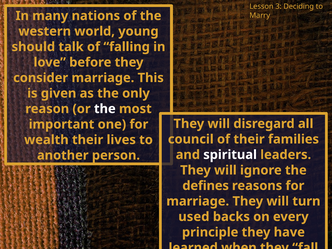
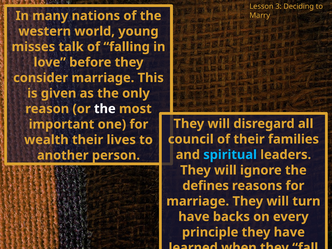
should: should -> misses (33, 47)
spiritual colour: white -> light blue (230, 155)
used: used -> have (194, 217)
